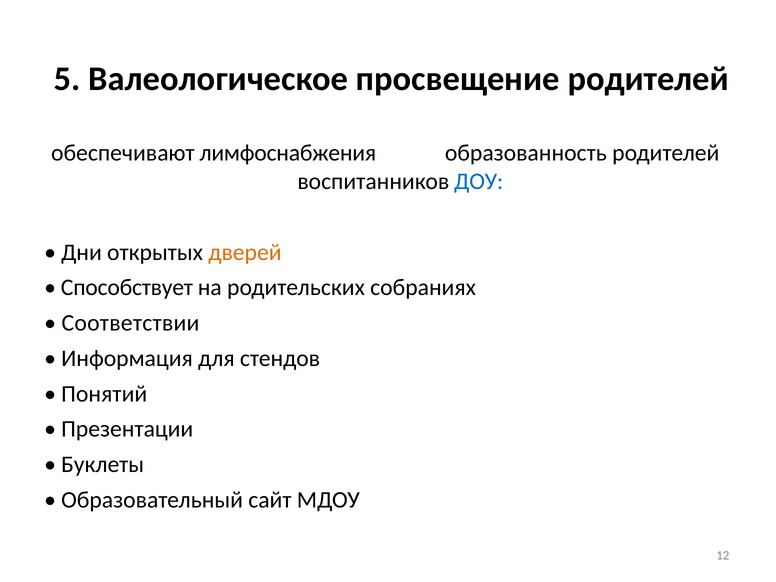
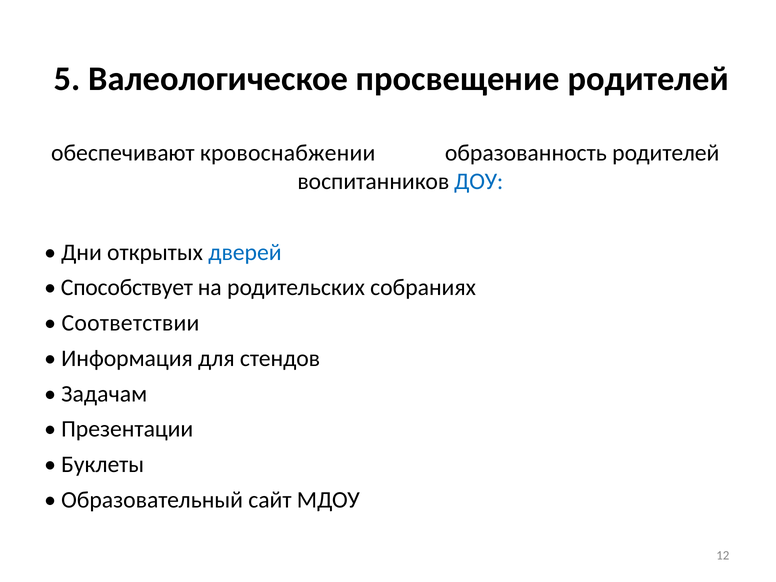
лимфоснабжения: лимфоснабжения -> кровоснабжении (288, 153)
дверей colour: orange -> blue (245, 252)
Понятий: Понятий -> Задачам (104, 394)
